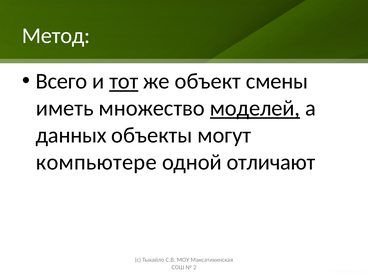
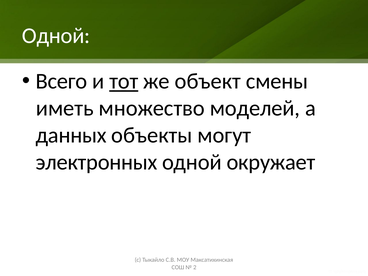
Метод: Метод -> Одной (56, 36)
моделей underline: present -> none (255, 108)
компьютере: компьютере -> электронных (97, 162)
отличают: отличают -> окружает (271, 162)
